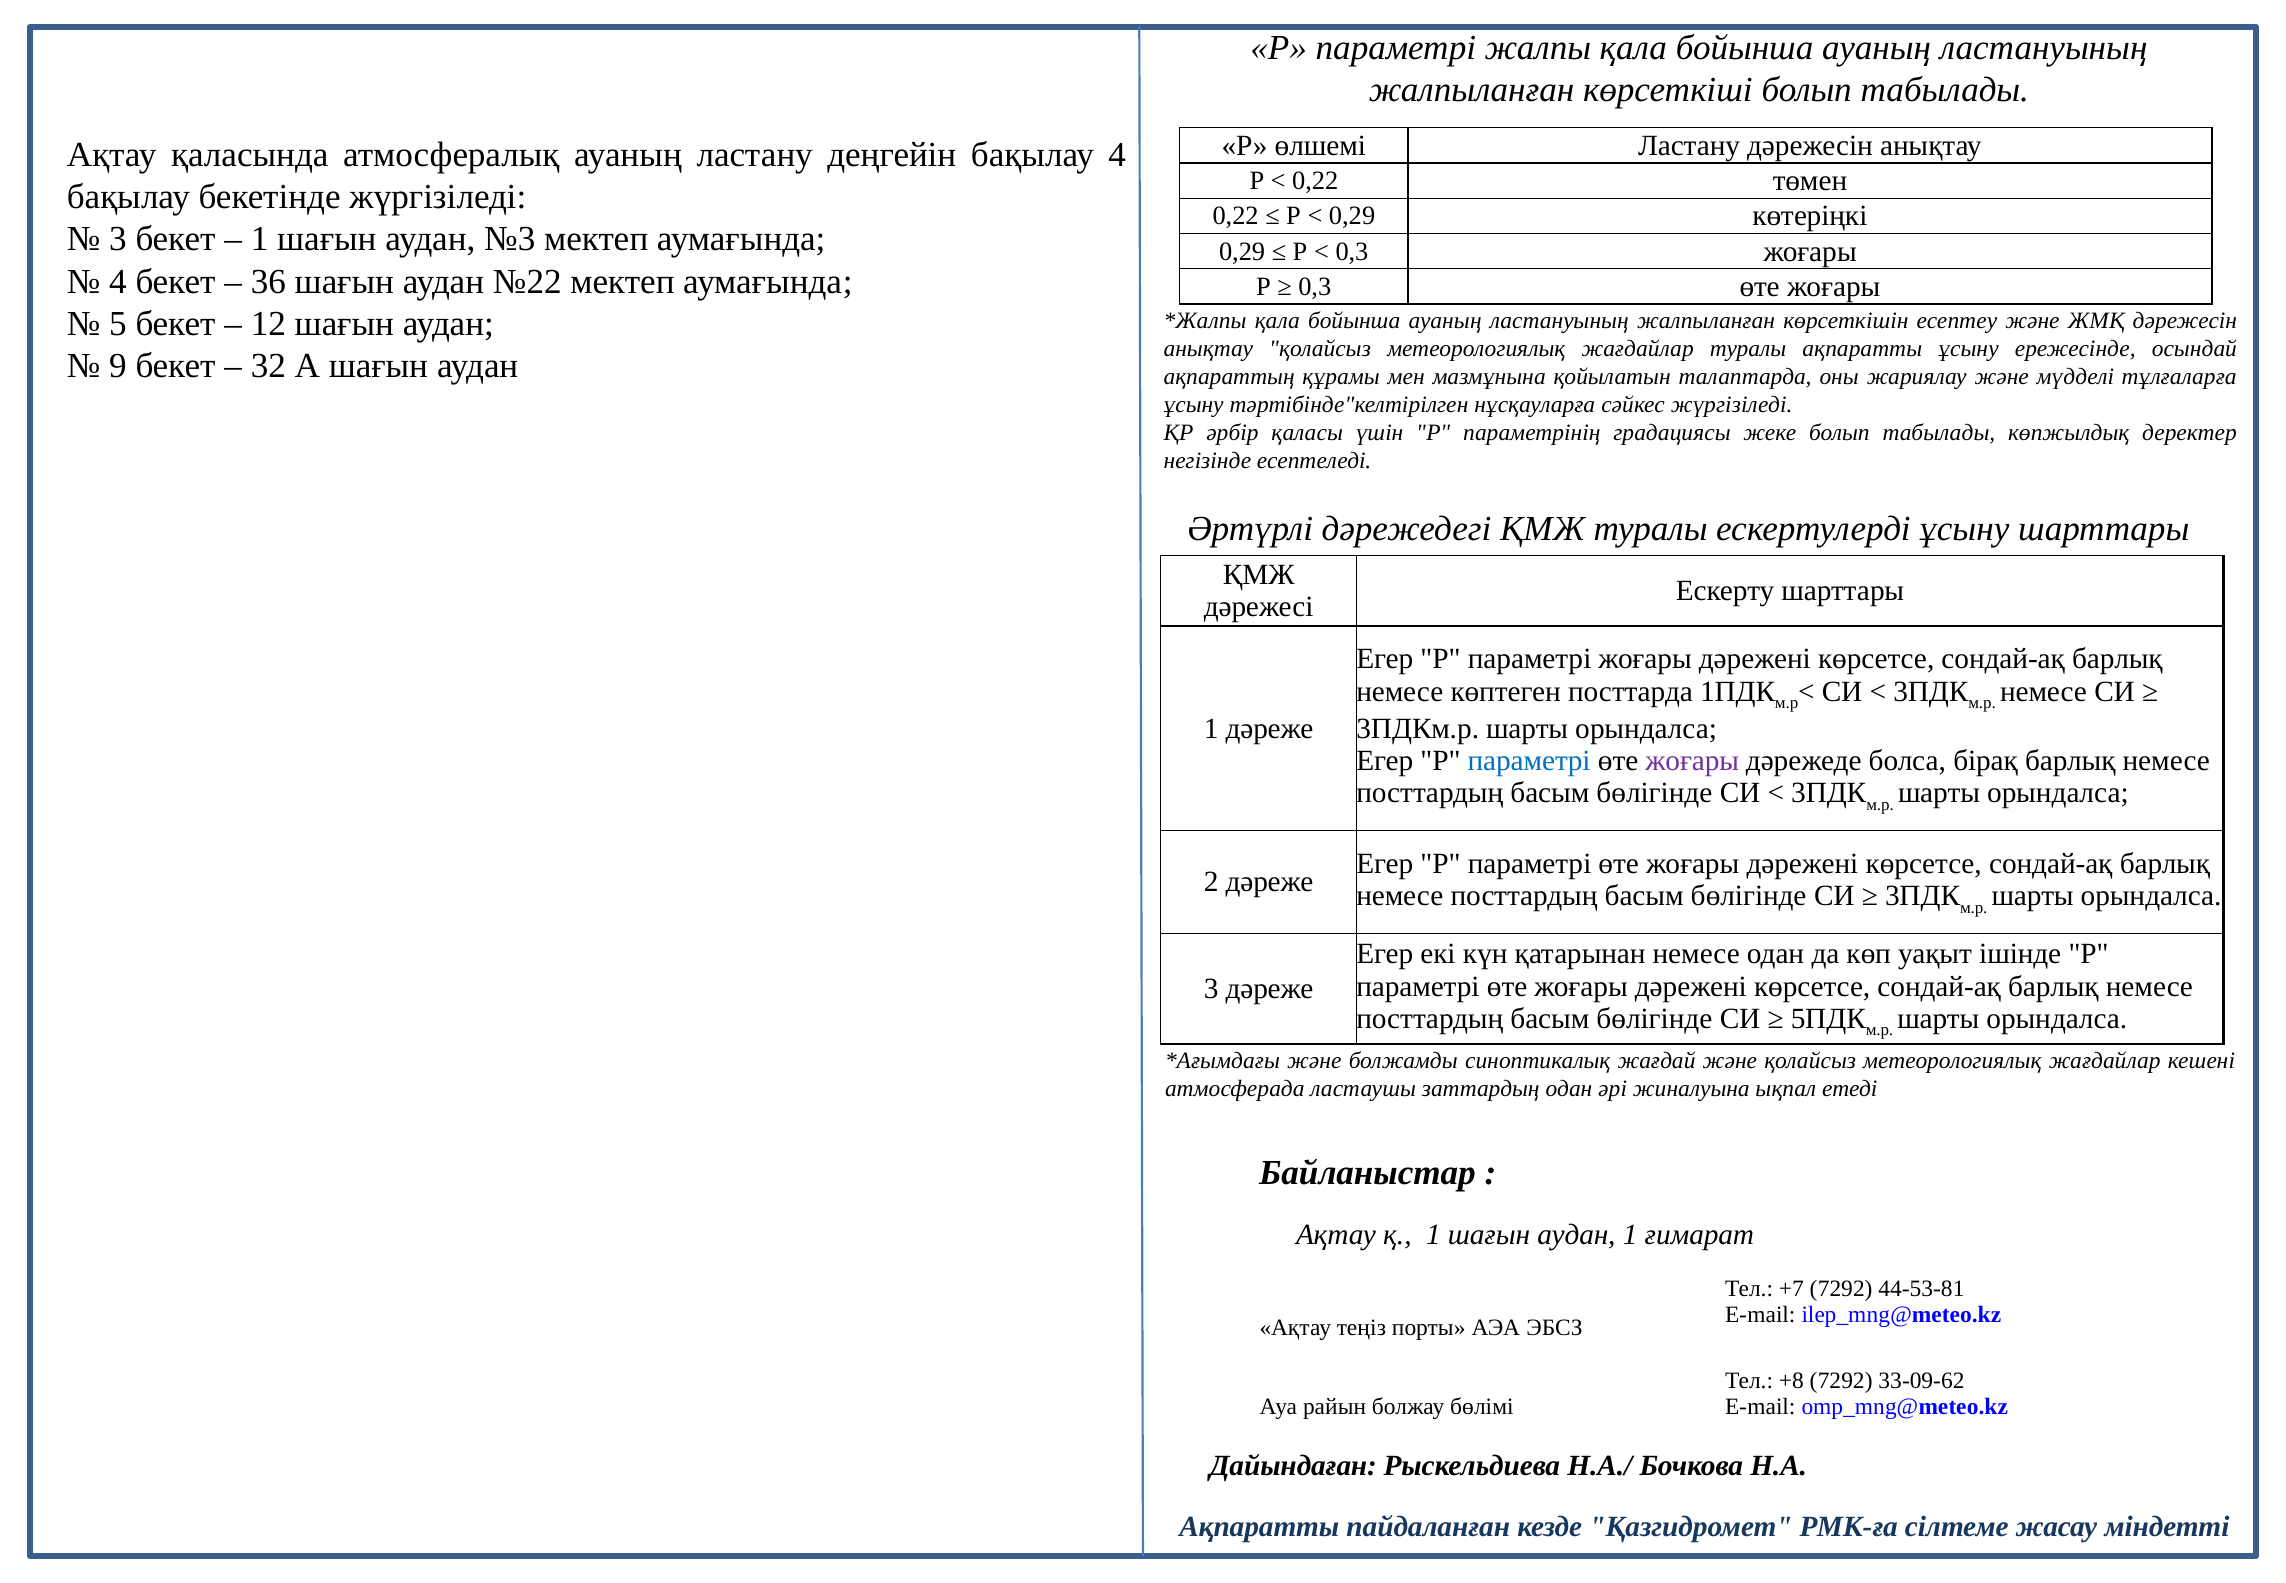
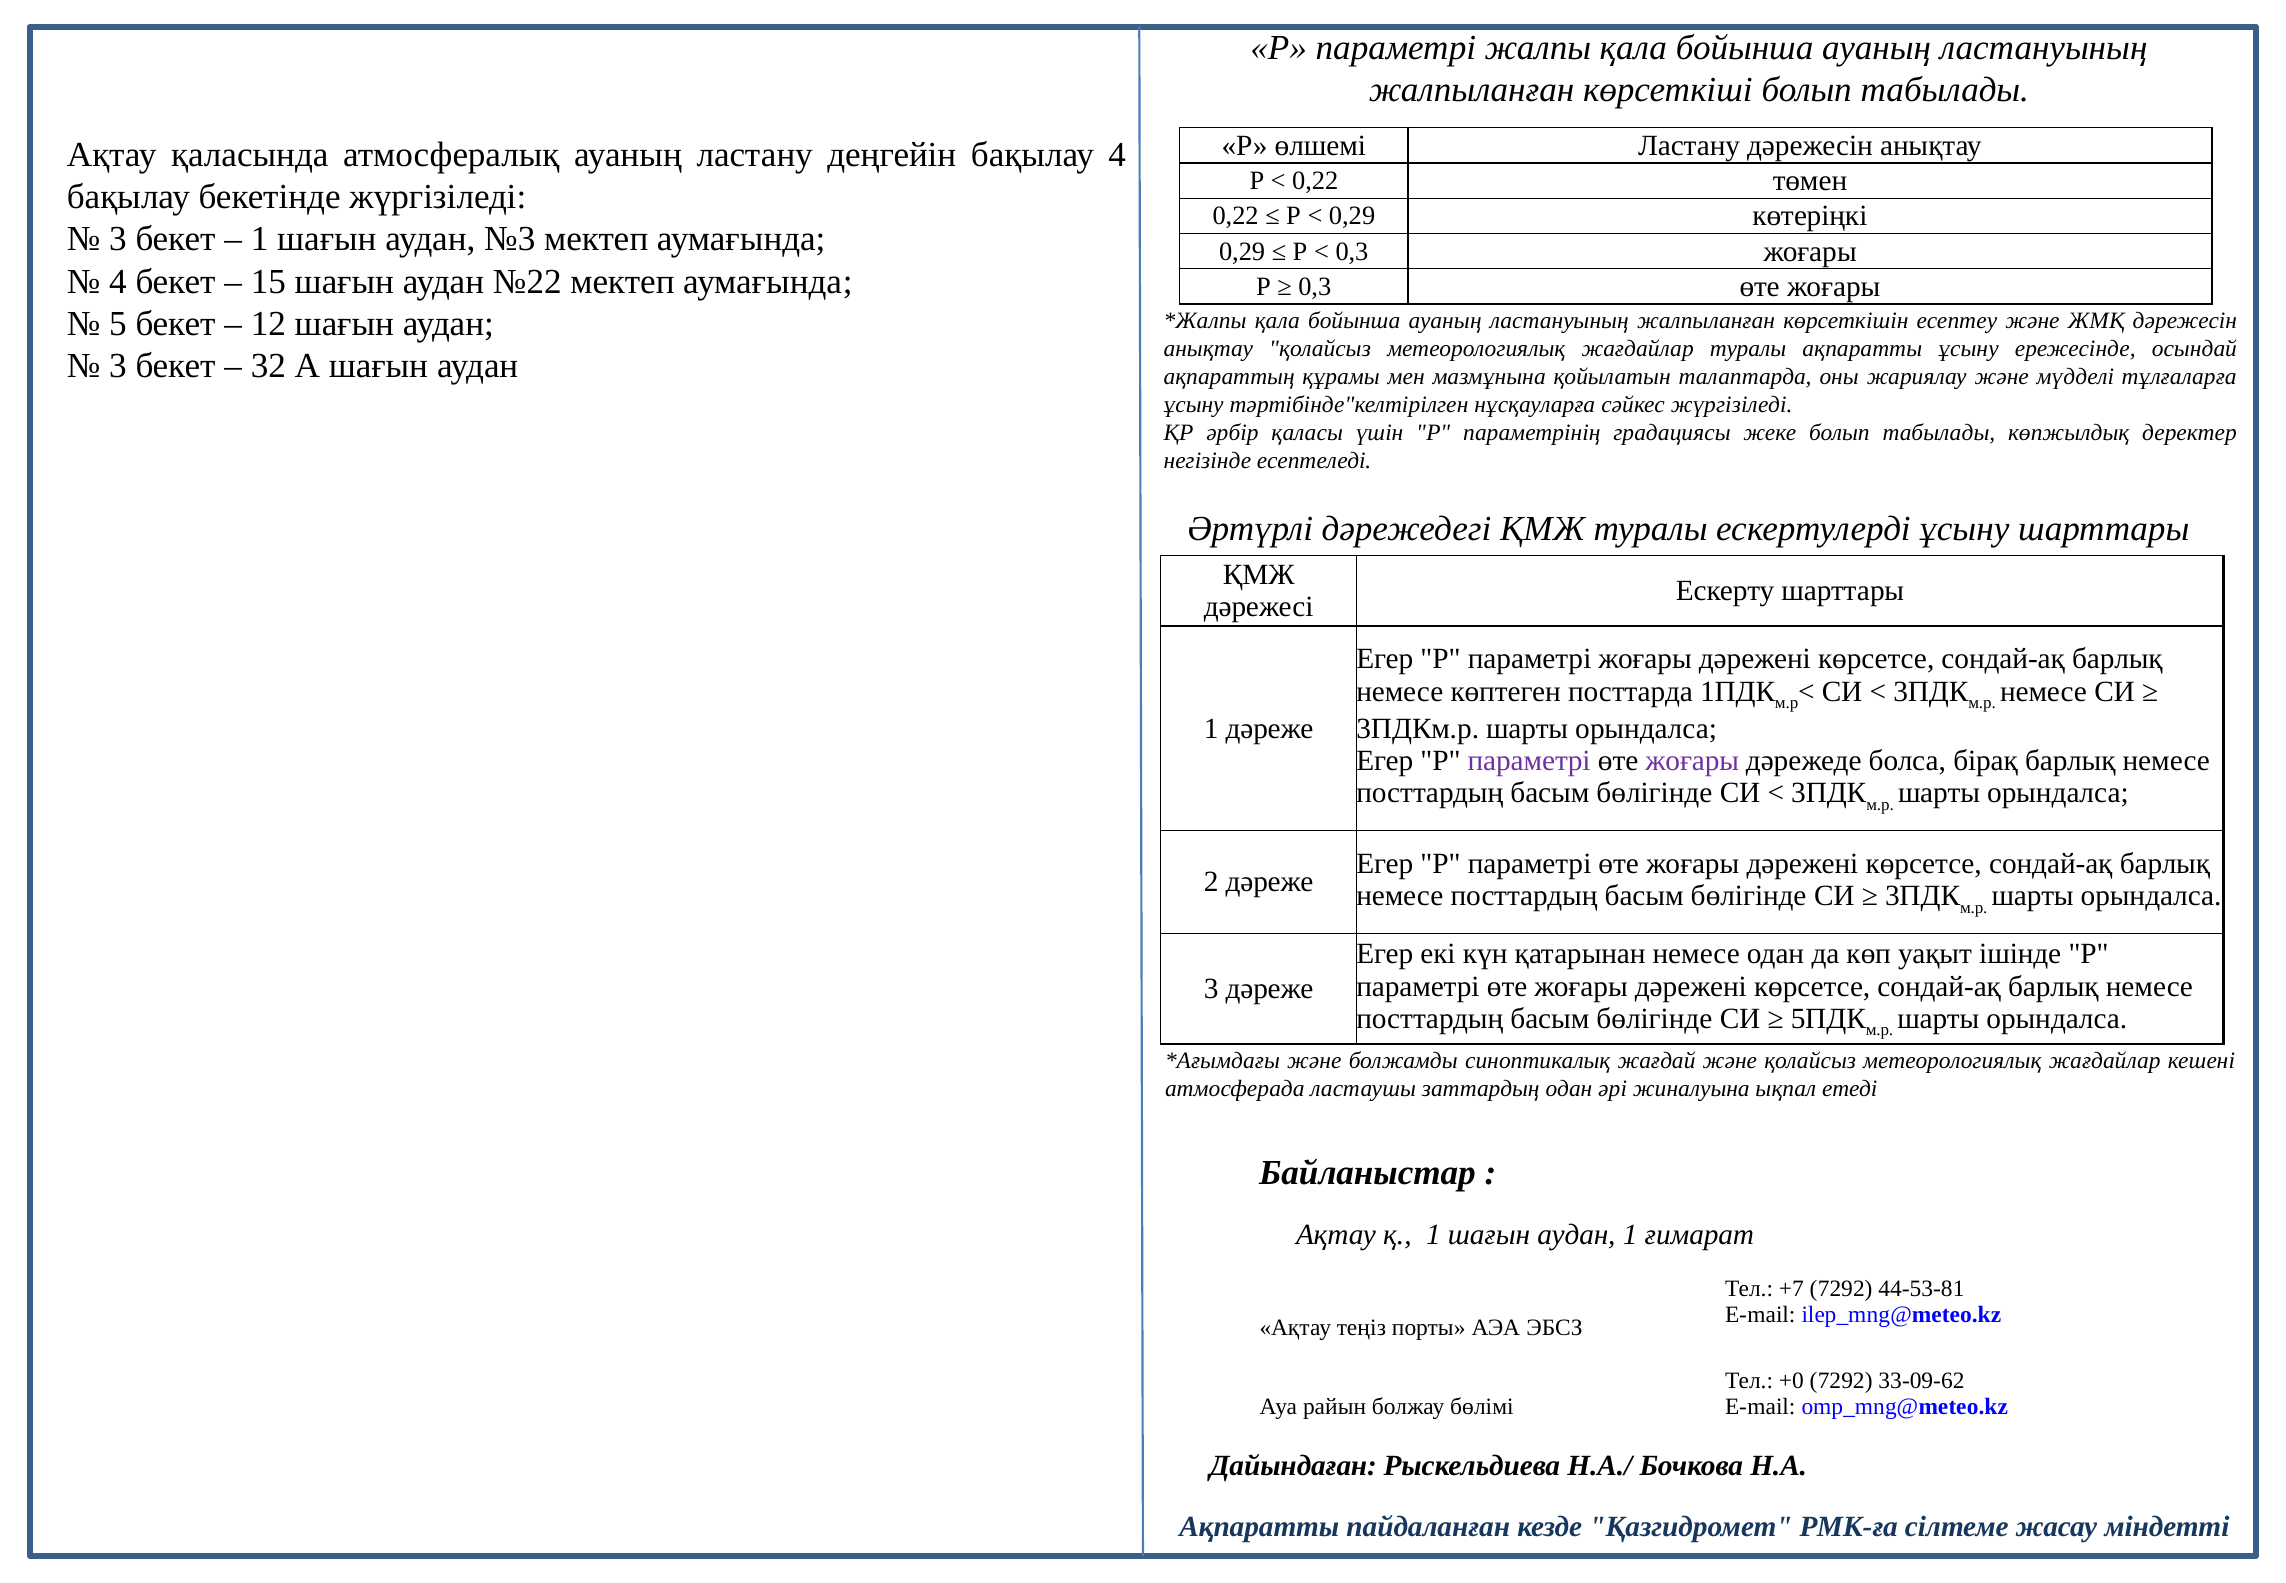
36: 36 -> 15 (268, 281)
9: 9 -> 3 (118, 366)
параметрі colour: blue -> purple (1529, 761)
+8: +8 -> +0 (1791, 1381)
